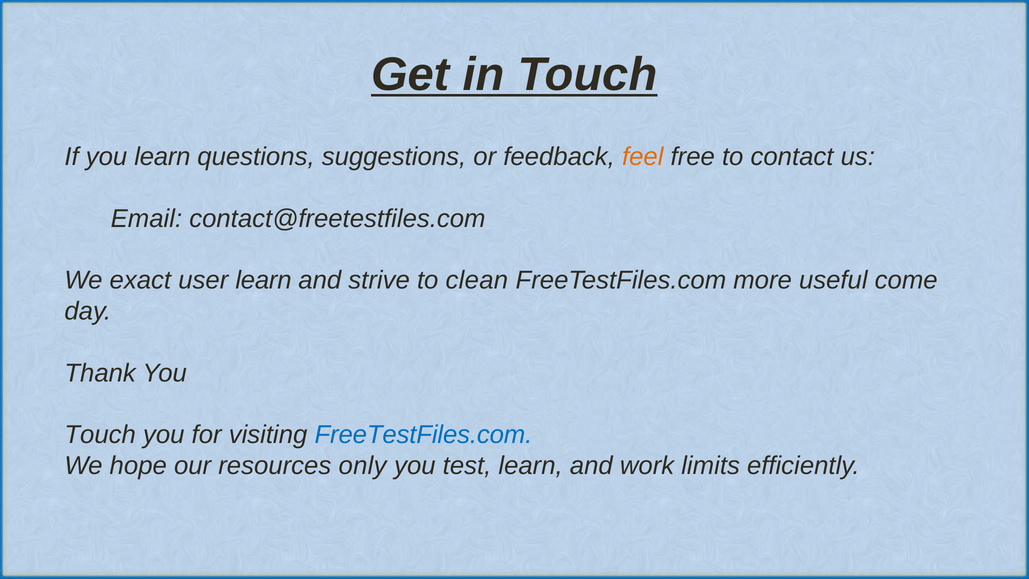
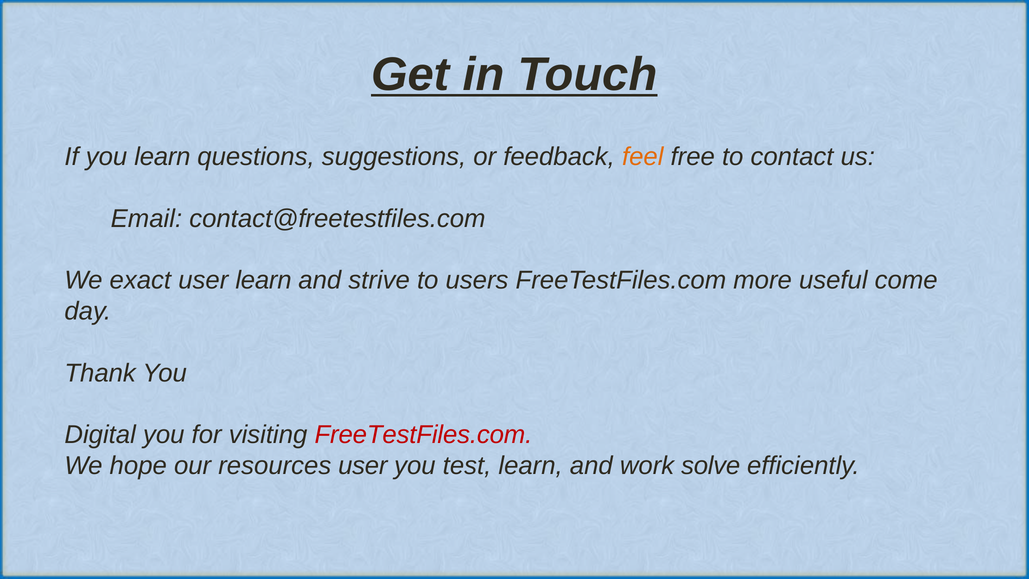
clean: clean -> users (477, 280)
Touch: Touch -> Digital (100, 435)
FreeTestFiles.com colour: blue -> red (423, 435)
resources only: only -> user (363, 466)
limits: limits -> solve (711, 466)
